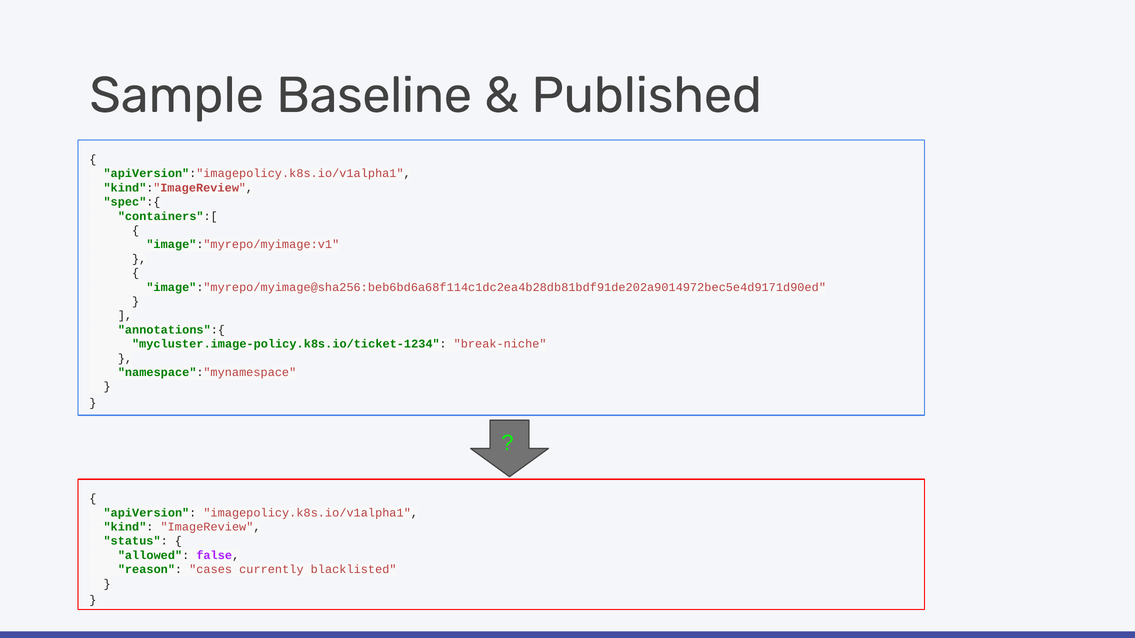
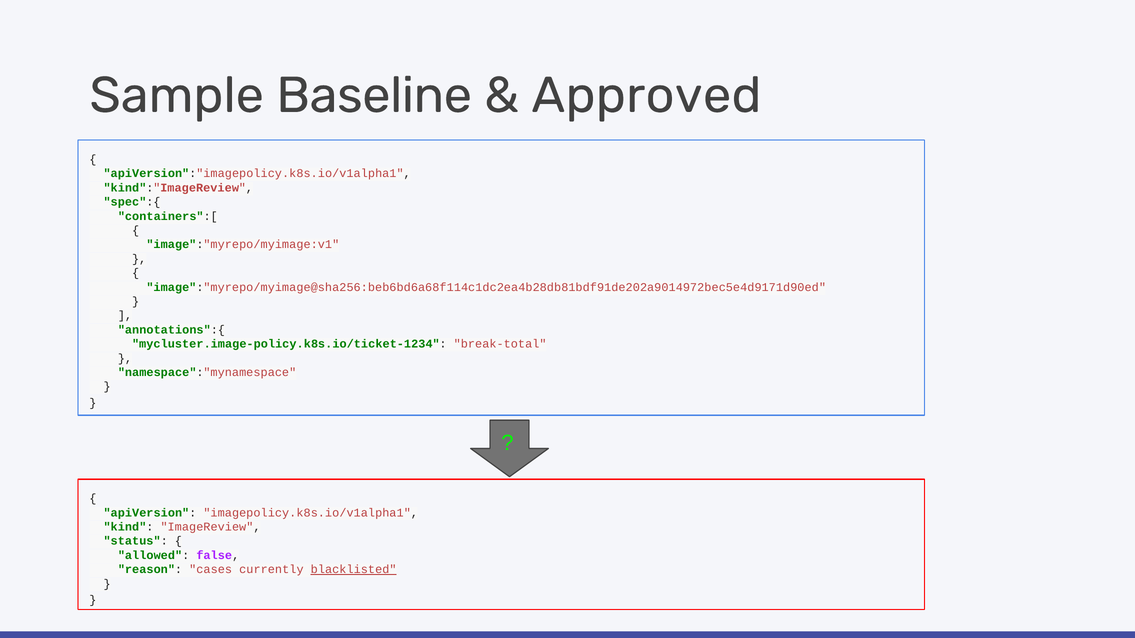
Published: Published -> Approved (646, 95)
break-niche: break-niche -> break-total (500, 344)
blacklisted underline: none -> present (354, 570)
